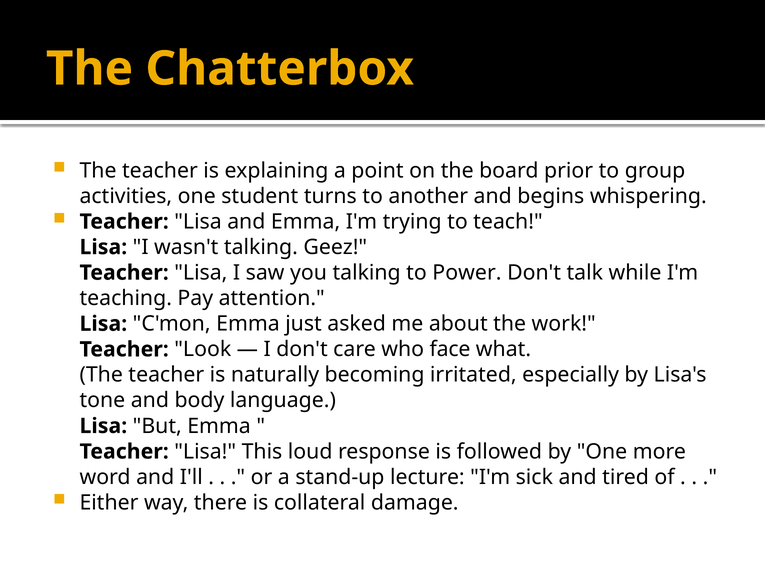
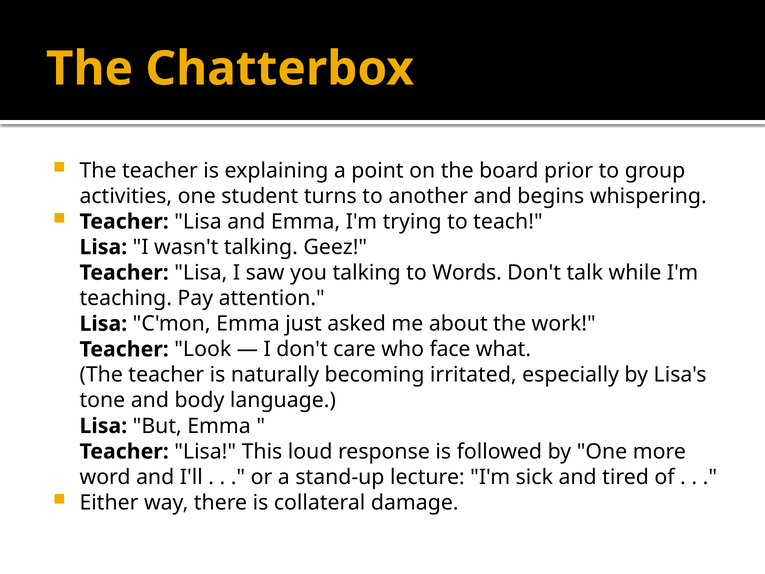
Power: Power -> Words (467, 273)
